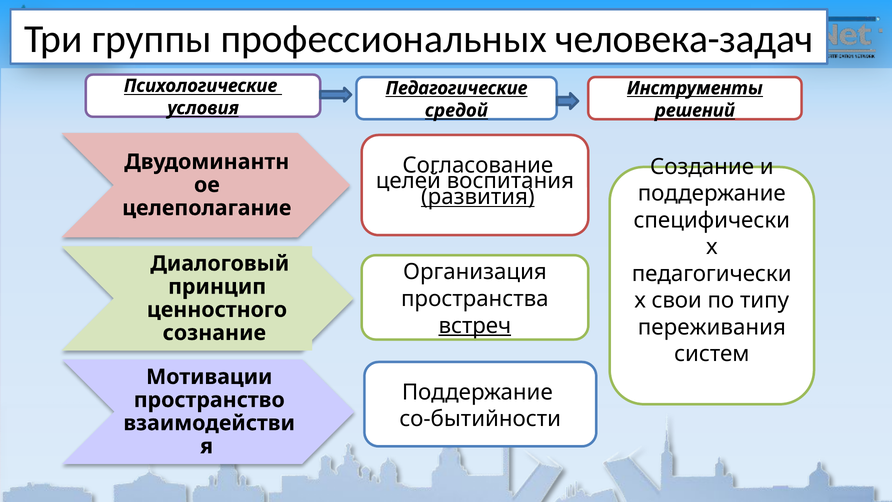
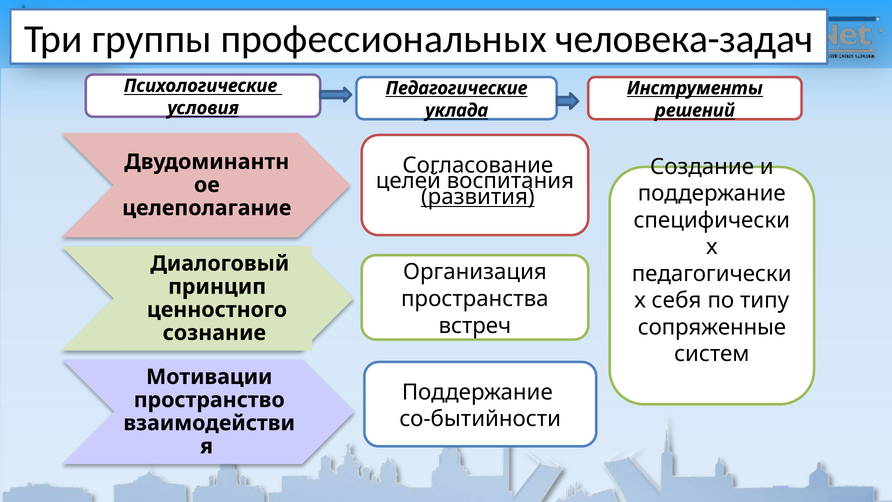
средой: средой -> уклада (457, 110)
свои: свои -> себя (677, 300)
встреч underline: present -> none (475, 326)
переживания: переживания -> сопряженные (712, 327)
